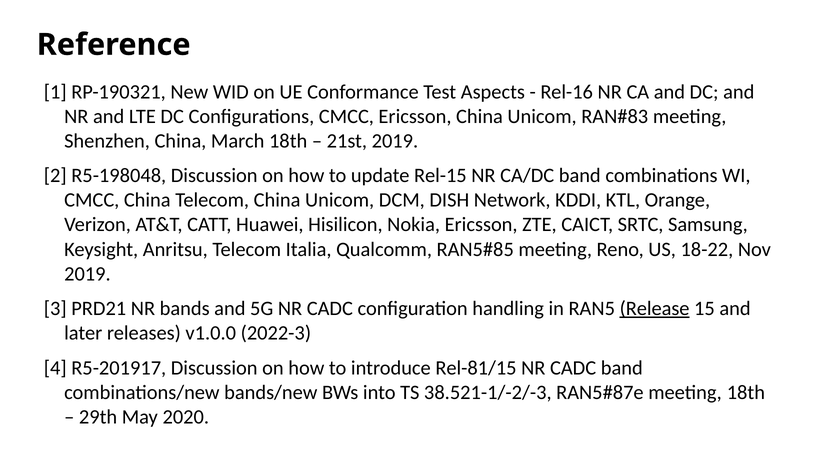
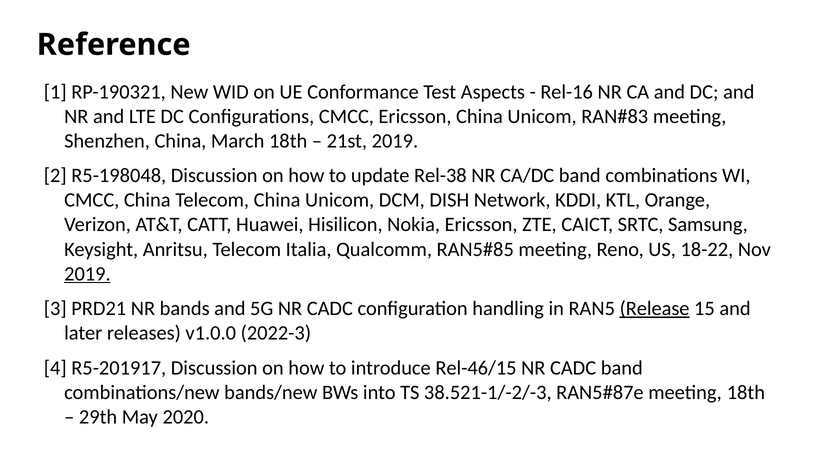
Rel-15: Rel-15 -> Rel-38 (440, 176)
2019 underline: none -> present (87, 274)
Rel-81/15: Rel-81/15 -> Rel-46/15 (476, 368)
